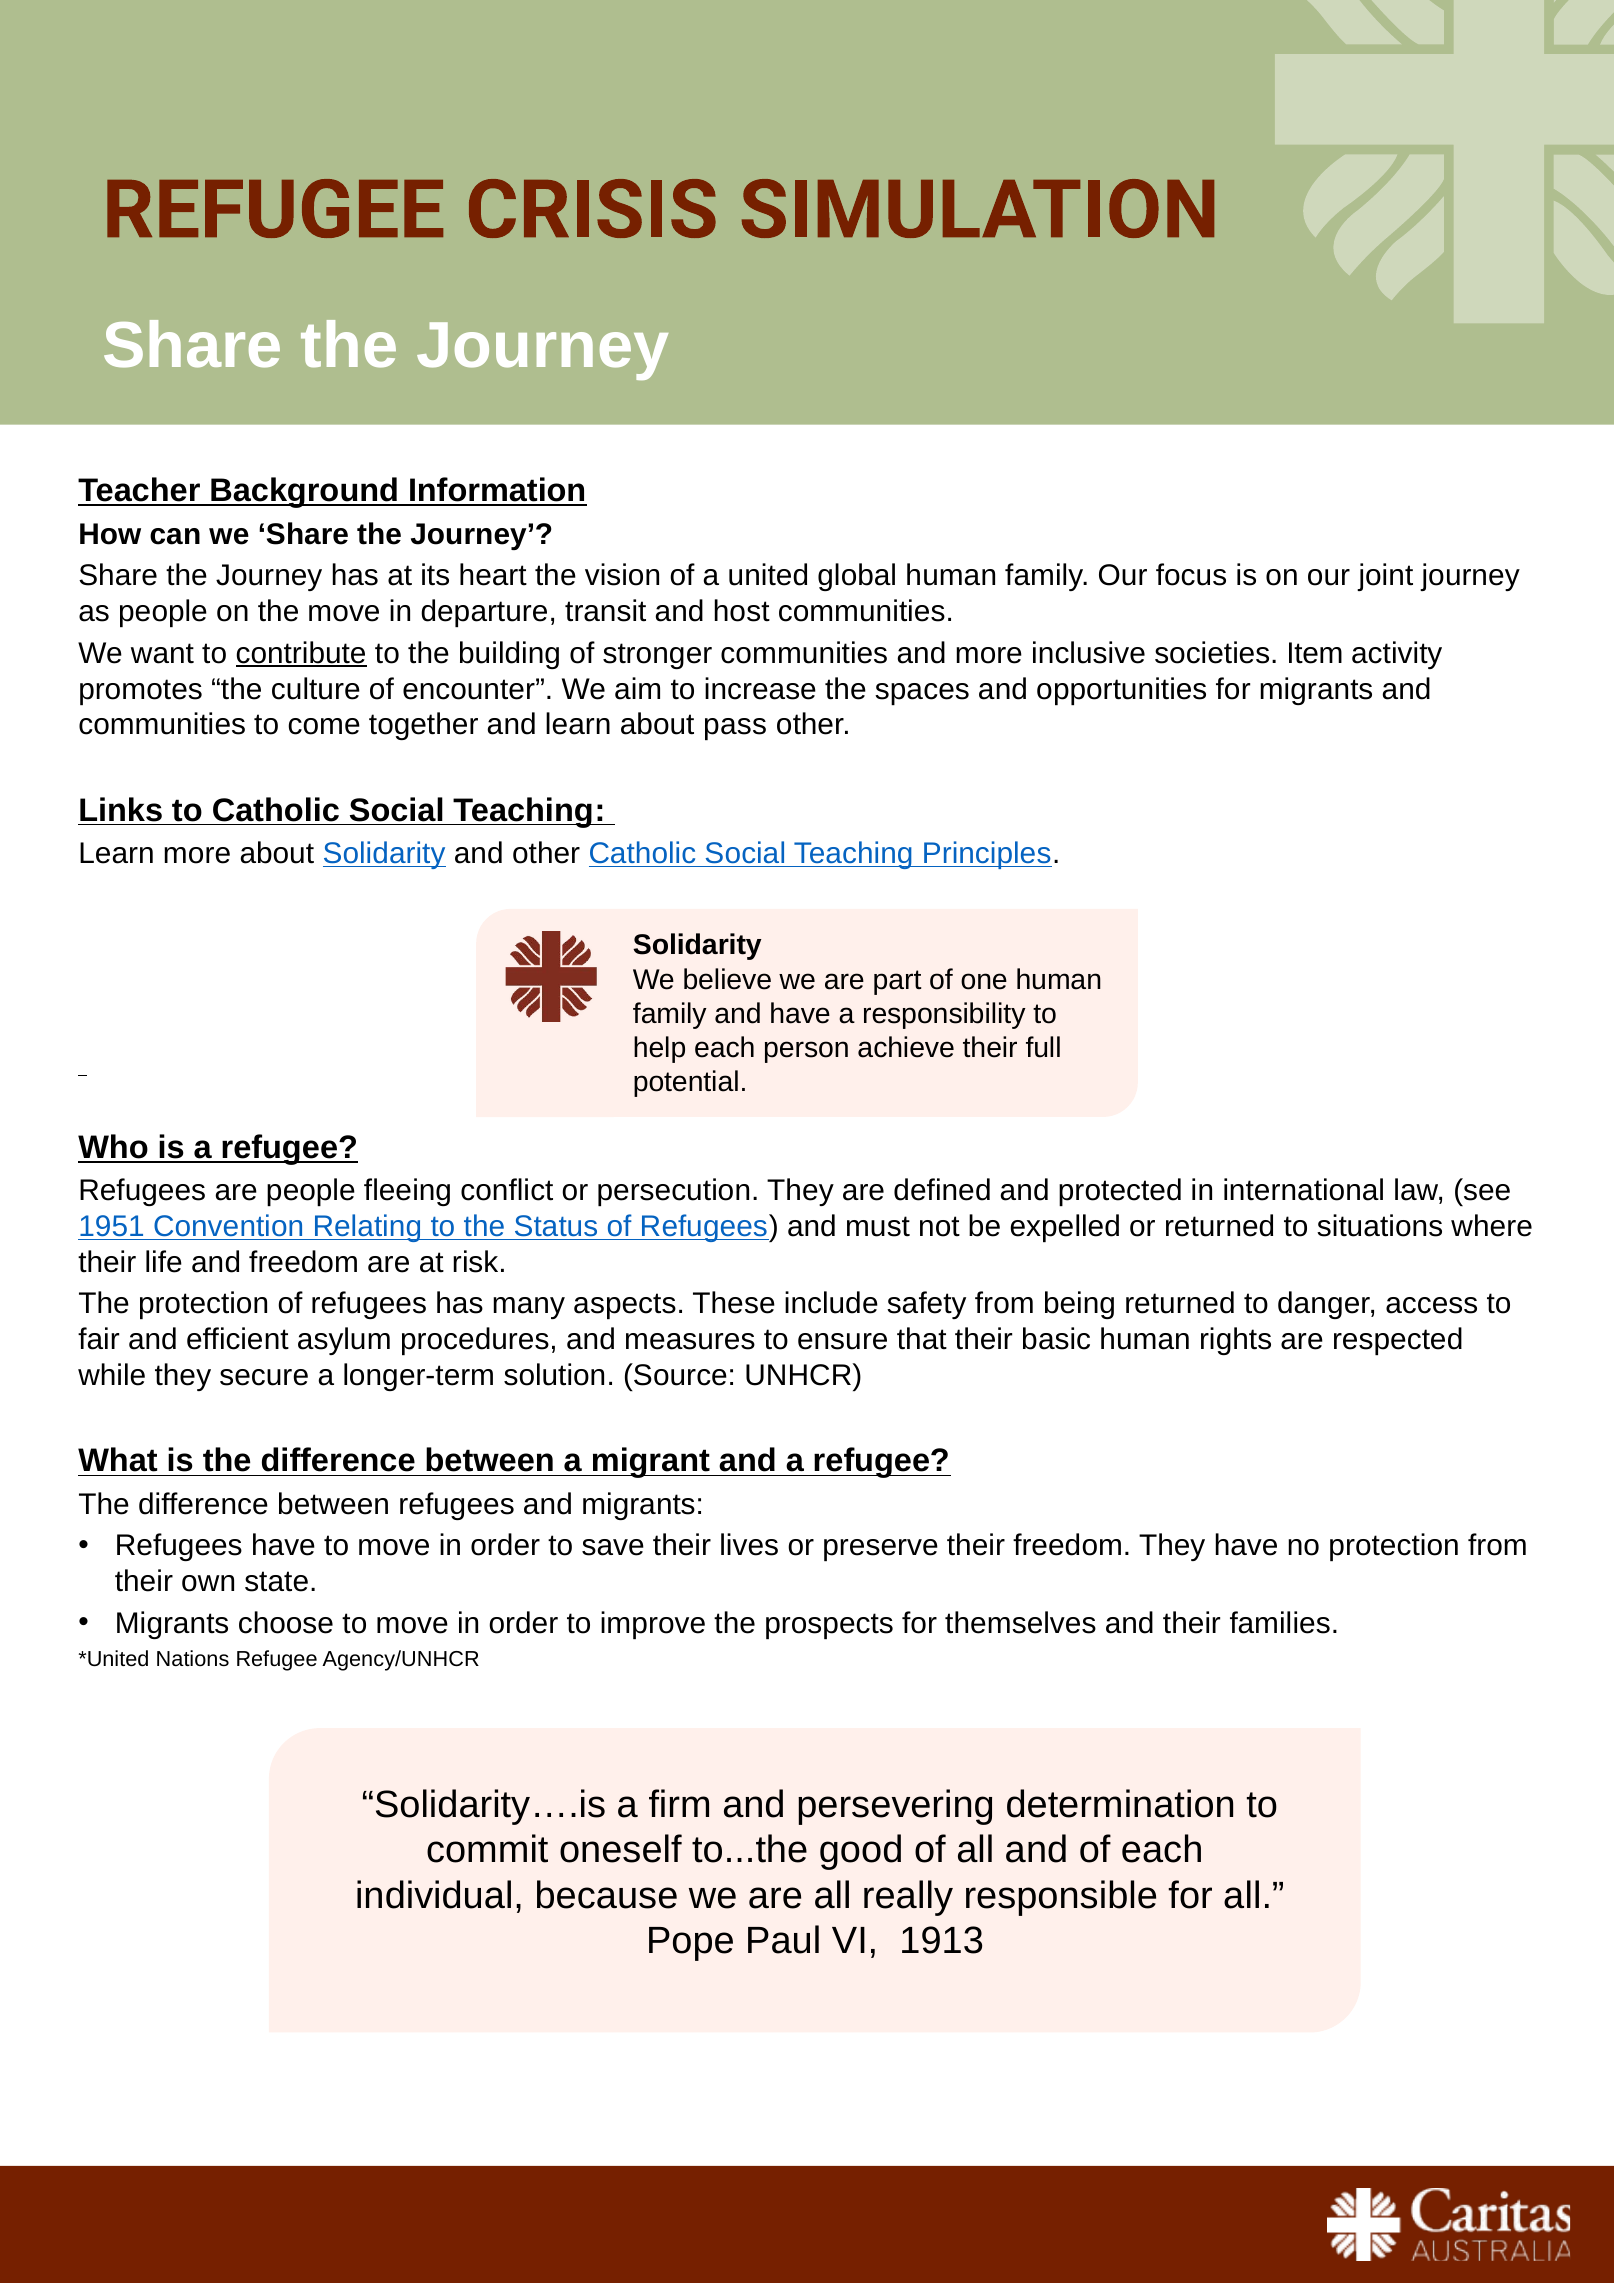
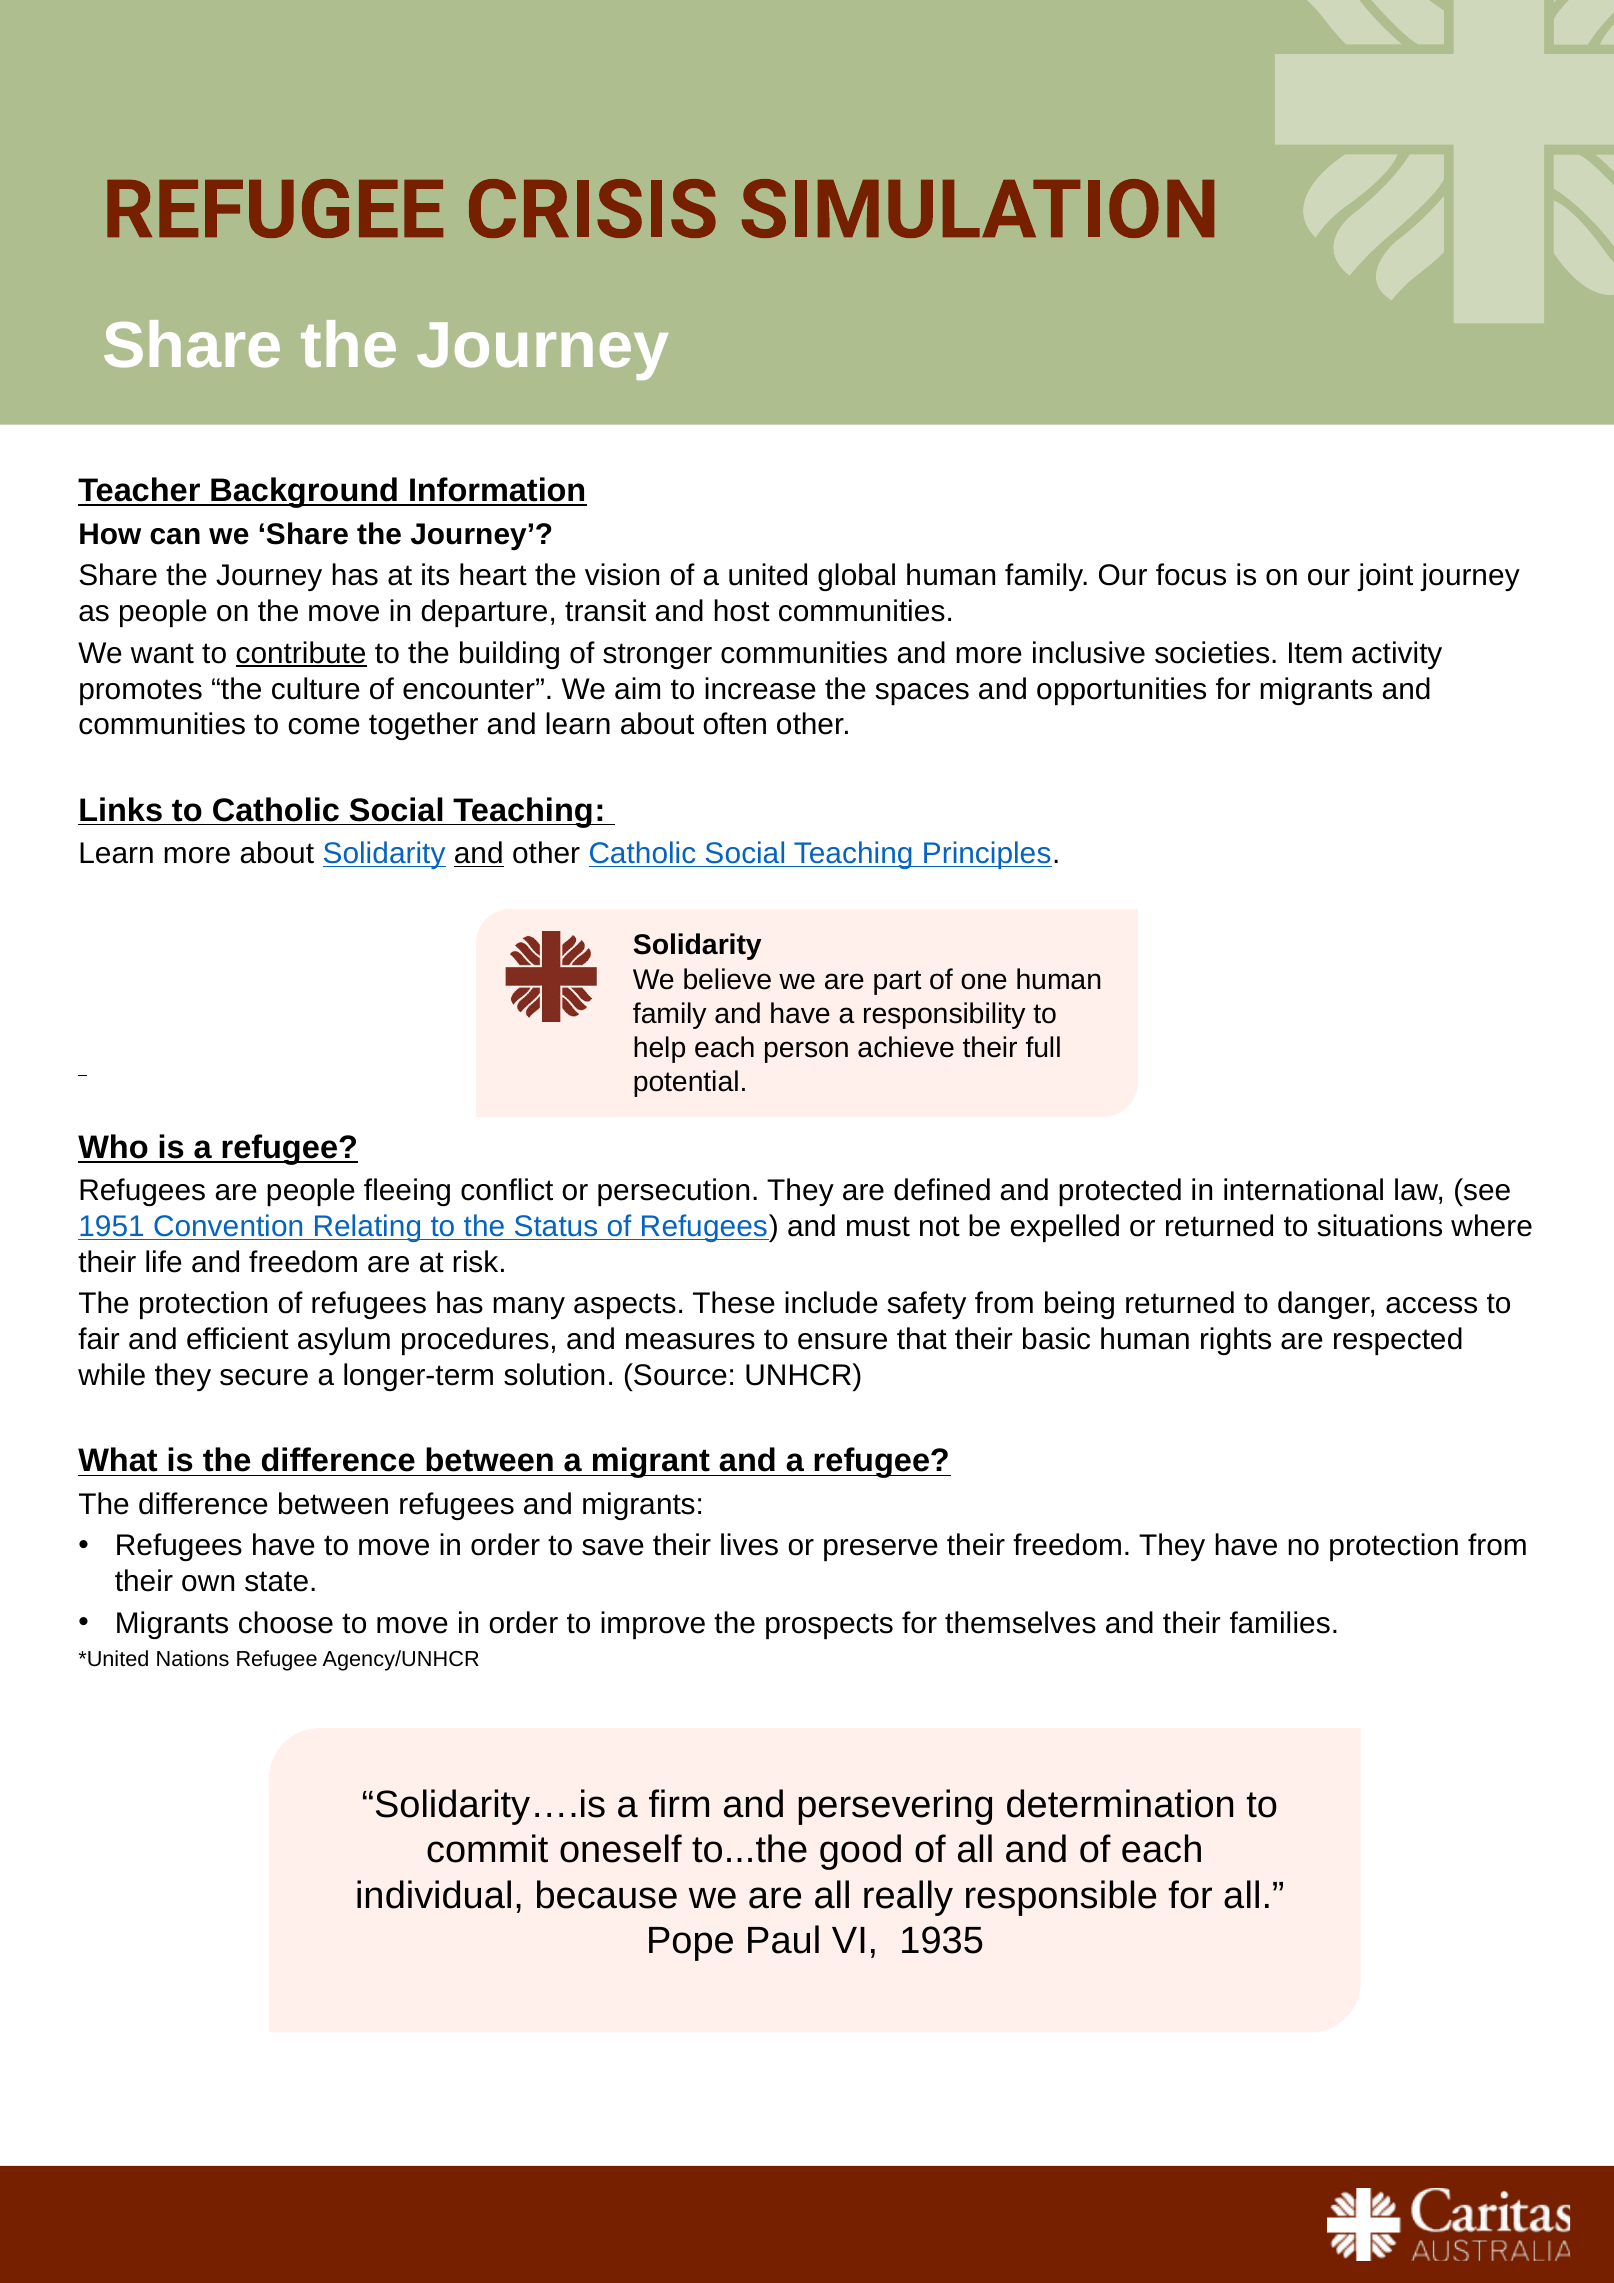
pass: pass -> often (735, 725)
and underline: none -> present (479, 853)
1913: 1913 -> 1935 (942, 1941)
